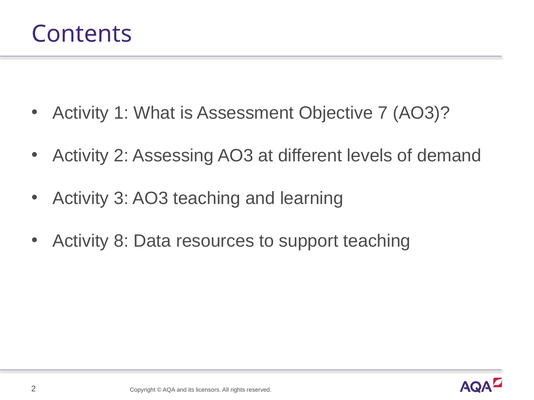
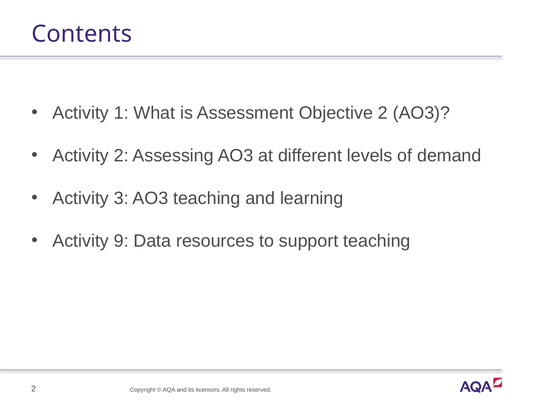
Objective 7: 7 -> 2 (383, 113)
8: 8 -> 9 (121, 241)
